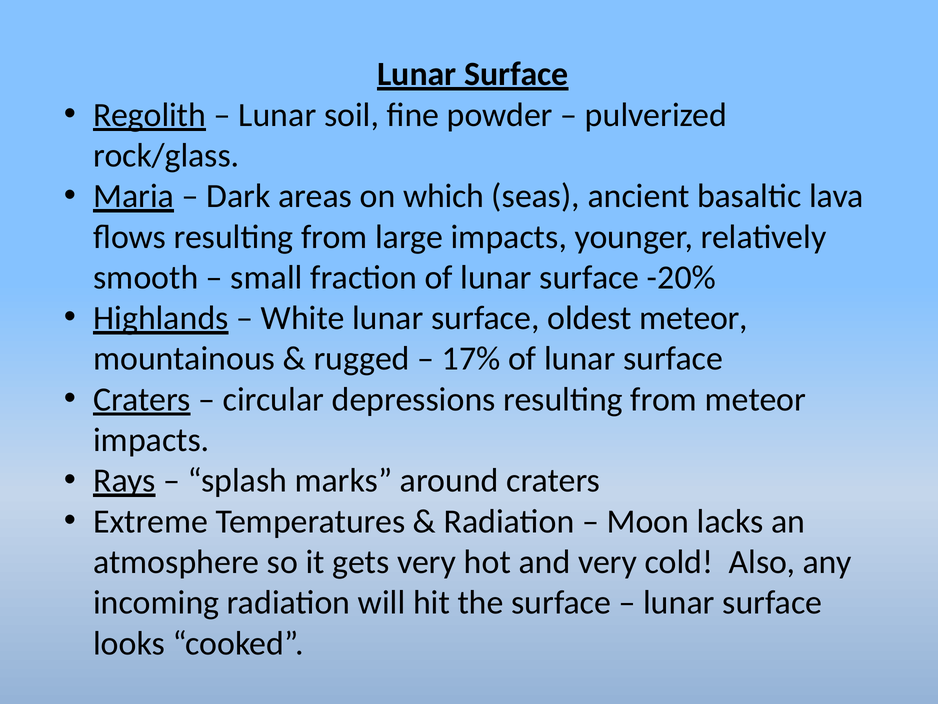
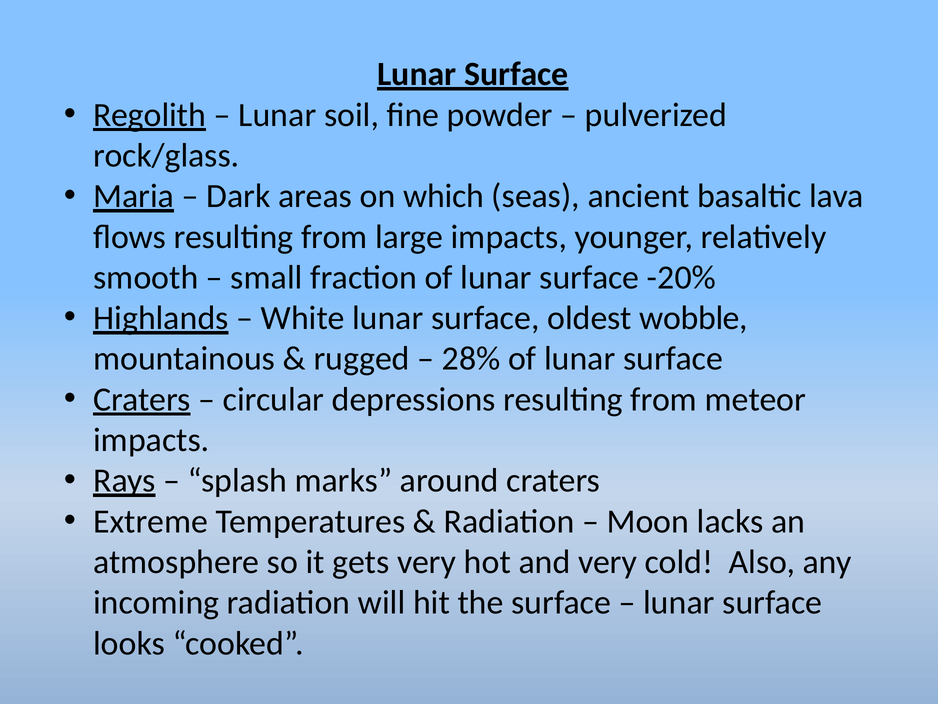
oldest meteor: meteor -> wobble (694, 318)
17%: 17% -> 28% (471, 359)
